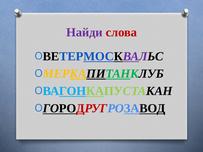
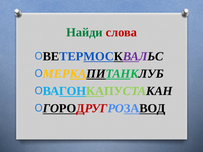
Найди colour: purple -> green (84, 32)
